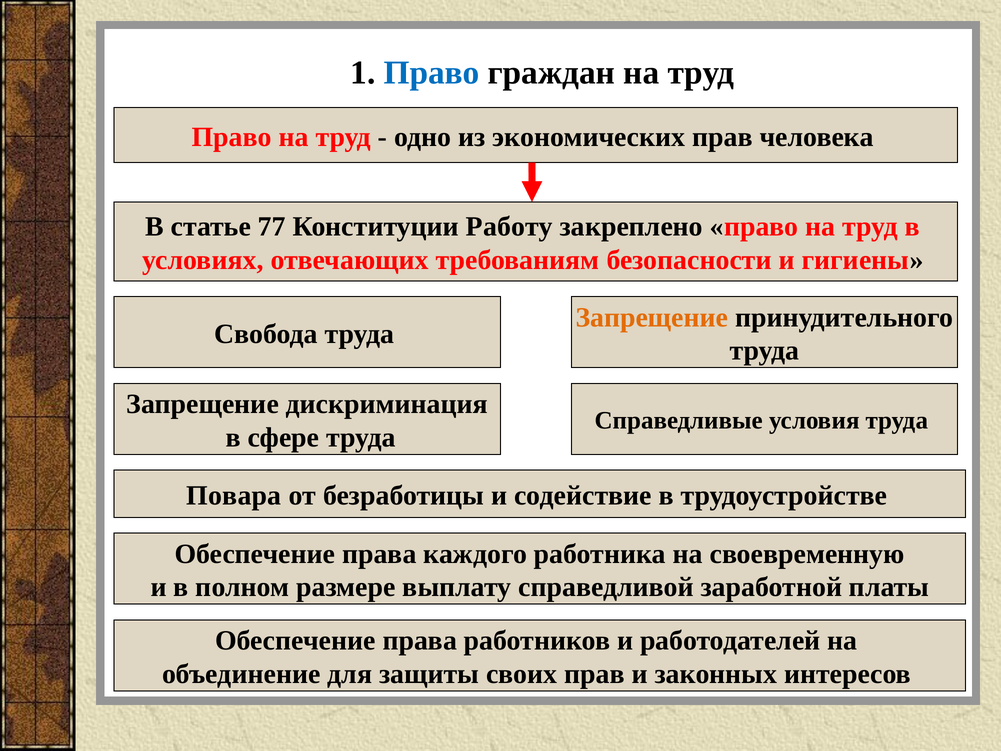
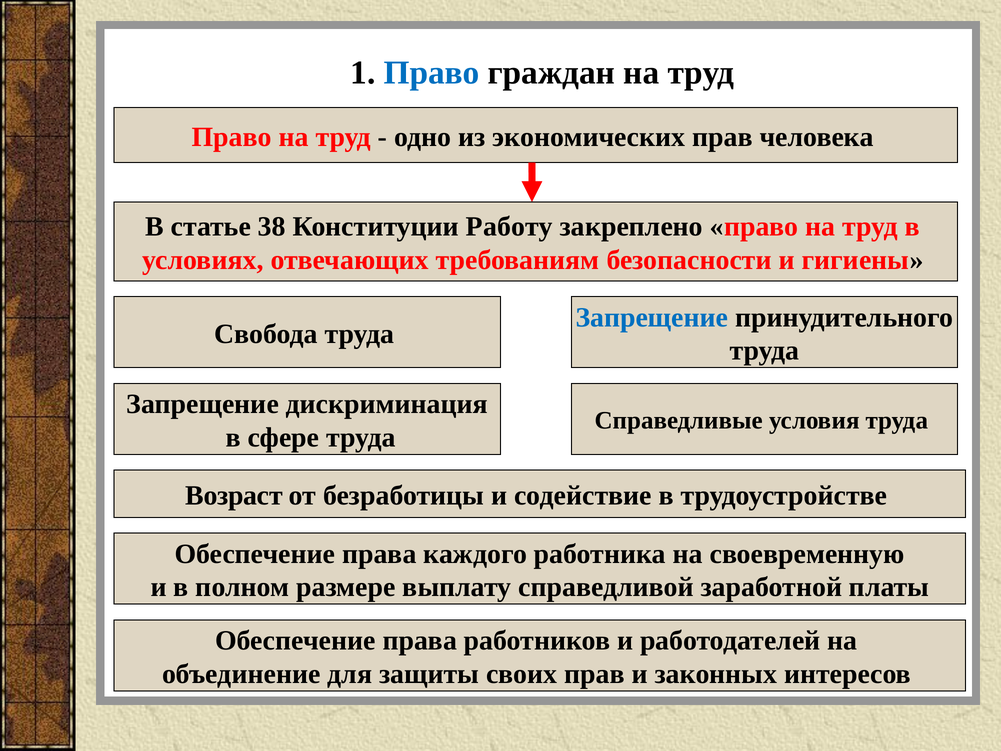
77: 77 -> 38 (272, 227)
Запрещение colour: orange -> blue (652, 317)
Повара: Повара -> Возраст (234, 495)
